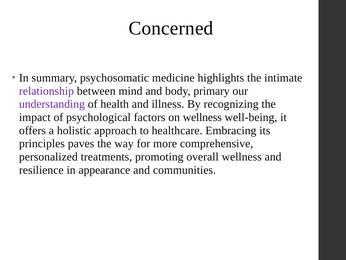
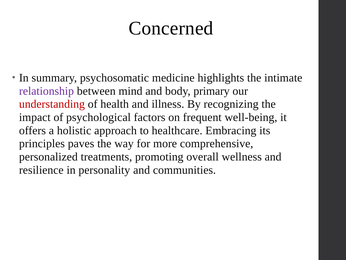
understanding colour: purple -> red (52, 104)
on wellness: wellness -> frequent (202, 117)
appearance: appearance -> personality (104, 170)
